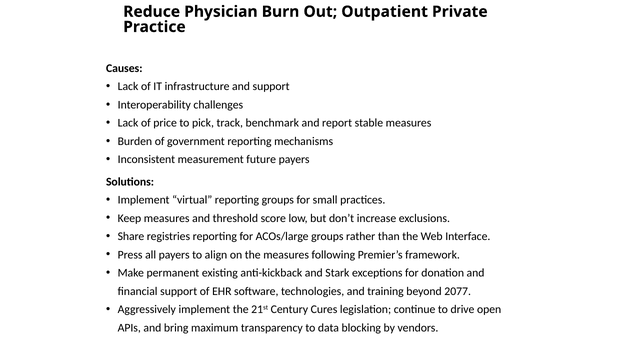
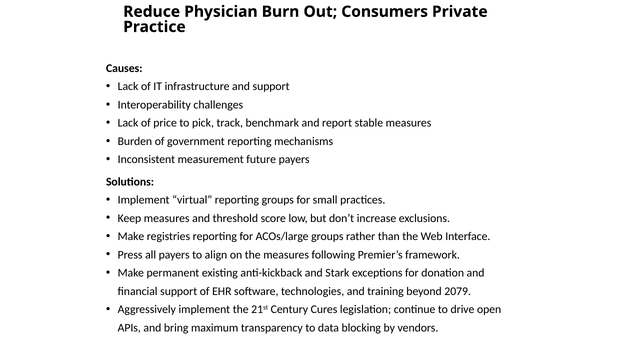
Outpatient: Outpatient -> Consumers (385, 12)
Share: Share -> Make (131, 236)
2077: 2077 -> 2079 (458, 291)
